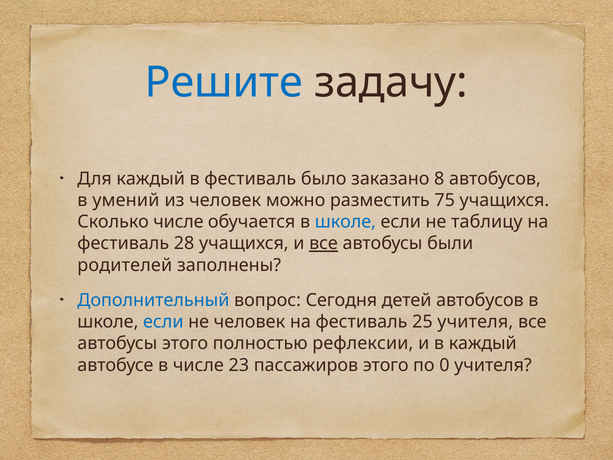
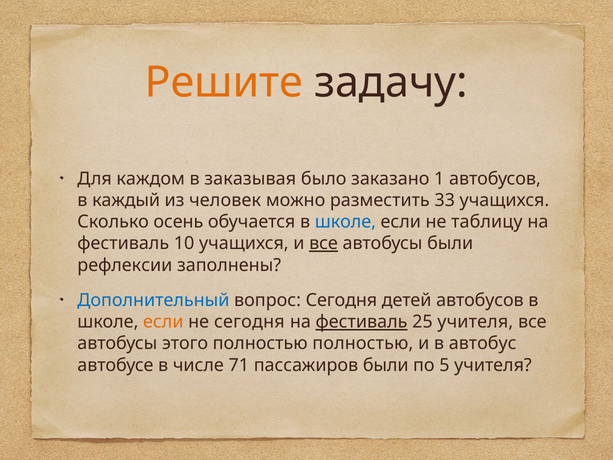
Решите colour: blue -> orange (224, 83)
Для каждый: каждый -> каждом (151, 179)
в фестиваль: фестиваль -> заказывая (250, 179)
8: 8 -> 1 (439, 179)
умений: умений -> каждый (126, 200)
75: 75 -> 33 (445, 200)
Сколько числе: числе -> осень (178, 222)
28: 28 -> 10 (184, 243)
родителей: родителей -> рефлексии (125, 265)
если colour: blue -> orange (163, 322)
не человек: человек -> сегодня (249, 322)
фестиваль underline: none -> present (362, 322)
полностью рефлексии: рефлексии -> полностью (363, 343)
в каждый: каждый -> автобус (483, 343)
23: 23 -> 71 (239, 365)
пассажиров этого: этого -> были (386, 365)
0: 0 -> 5 (444, 365)
